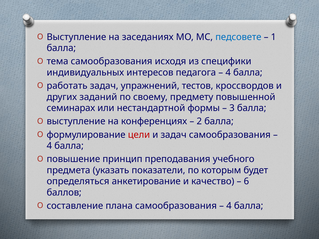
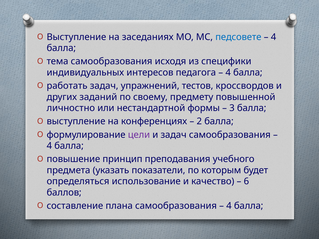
1: 1 -> 4 (273, 37)
семинарах: семинарах -> личностно (71, 108)
цели colour: red -> purple (139, 135)
анкетирование: анкетирование -> использование (146, 182)
